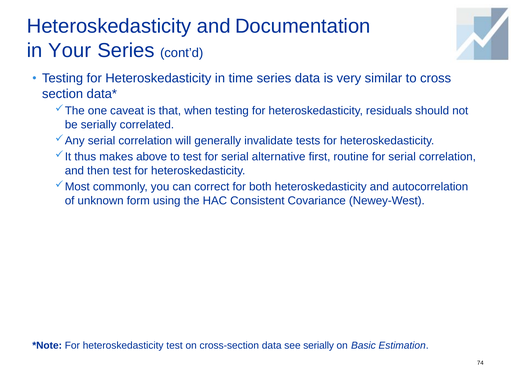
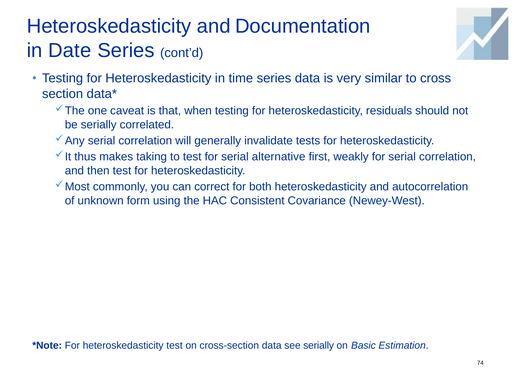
Your: Your -> Date (70, 51)
above: above -> taking (152, 157)
routine: routine -> weakly (351, 157)
